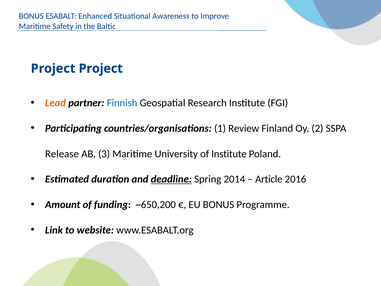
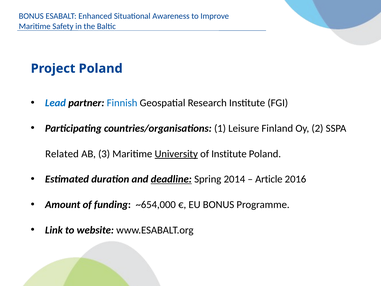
Project Project: Project -> Poland (101, 68)
Lead colour: orange -> blue (55, 103)
Review: Review -> Leisure (244, 128)
Release: Release -> Related (62, 154)
University underline: none -> present (176, 154)
~650,200: ~650,200 -> ~654,000 (156, 204)
